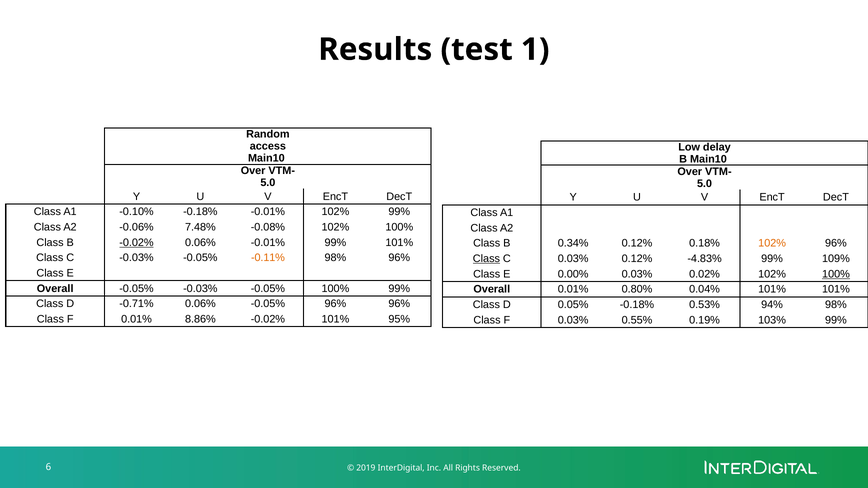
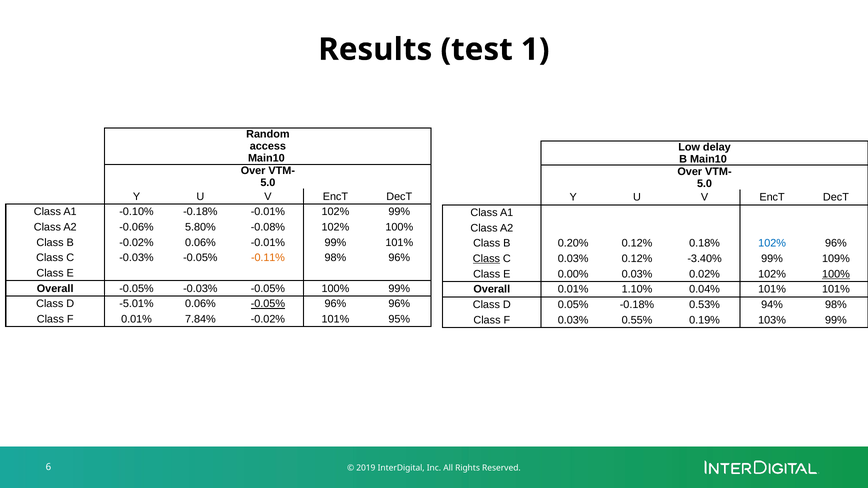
7.48%: 7.48% -> 5.80% (200, 227)
-0.02% underline: present -> none (137, 243)
0.34%: 0.34% -> 0.20% (573, 244)
102% colour: orange -> blue (772, 244)
-4.83%: -4.83% -> -3.40% (705, 259)
0.80%: 0.80% -> 1.10% (637, 290)
-0.71%: -0.71% -> -5.01% (137, 304)
-0.05% underline: none -> present (268, 304)
8.86%: 8.86% -> 7.84% (200, 319)
